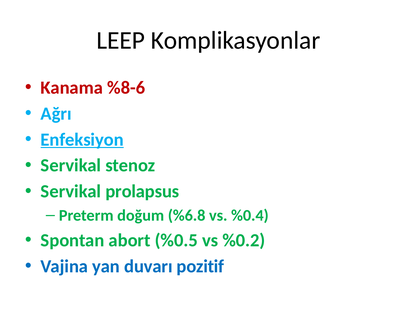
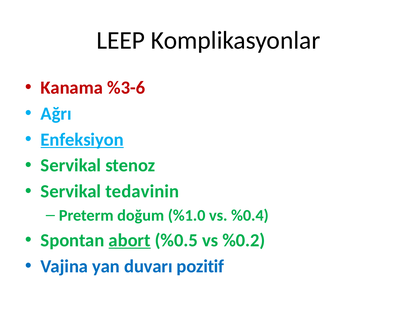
%8-6: %8-6 -> %3-6 (126, 87)
prolapsus: prolapsus -> tedavinin (142, 191)
%6.8: %6.8 -> %1.0 (187, 215)
abort underline: none -> present (130, 240)
